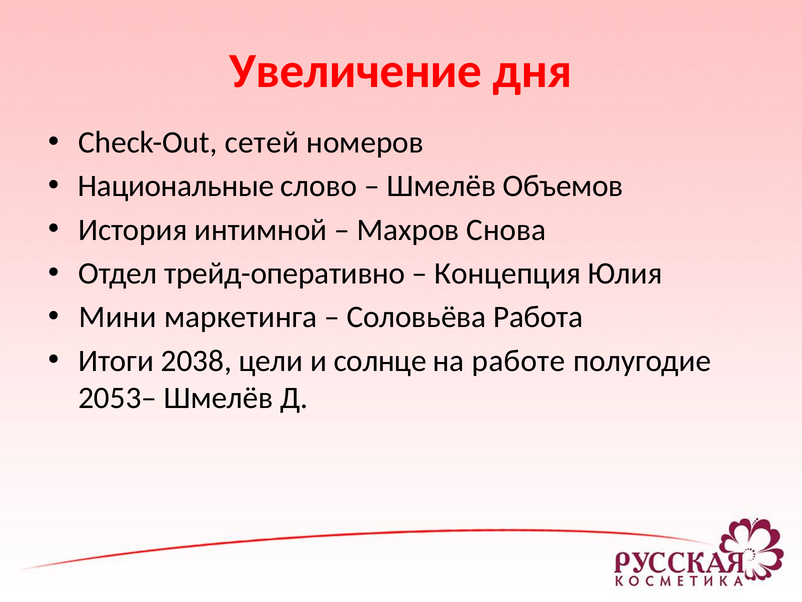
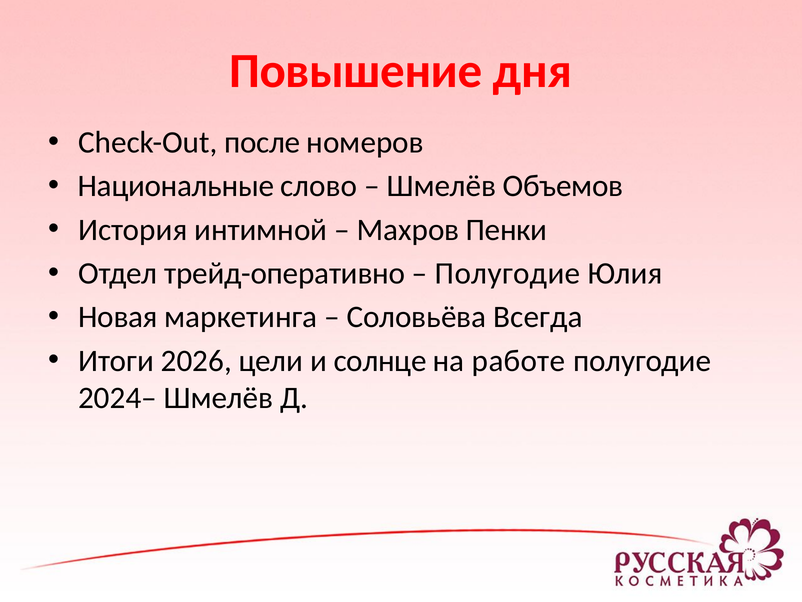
Увеличение: Увеличение -> Повышение (356, 71)
сетей: сетей -> после (262, 142)
Снова: Снова -> Пенки (507, 230)
Концепция: Концепция -> Полугодие (508, 273)
Мини: Мини -> Новая (118, 317)
Работа: Работа -> Всегда (538, 317)
2038: 2038 -> 2026 (196, 360)
2053–: 2053– -> 2024– (118, 398)
